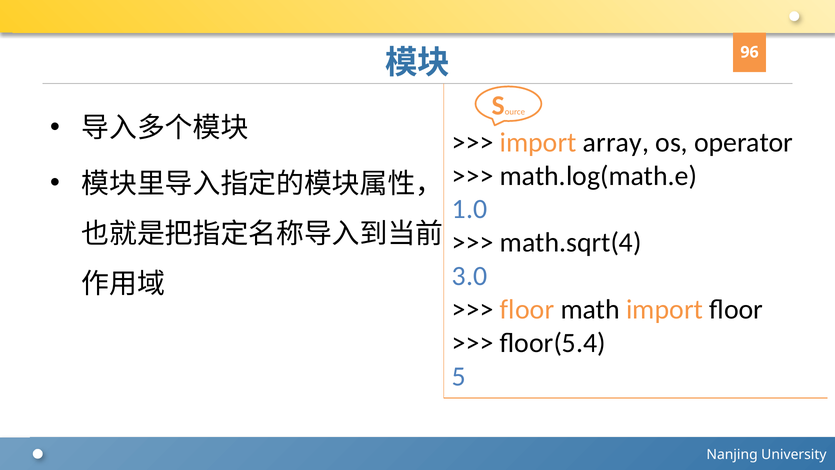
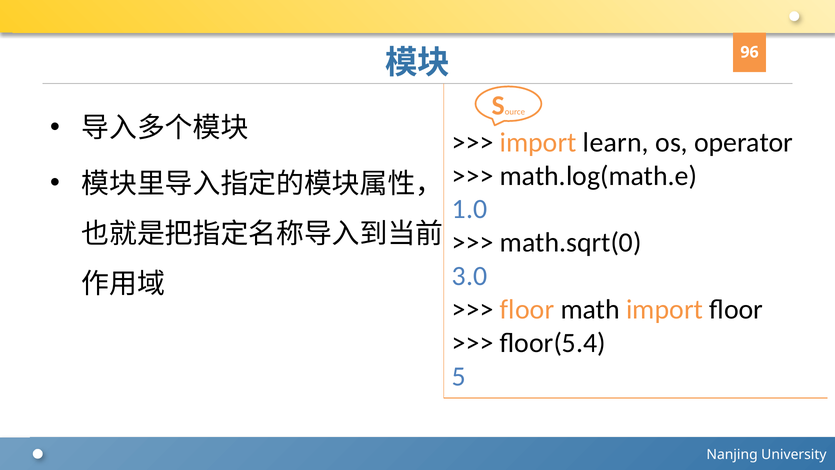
array: array -> learn (616, 142)
math.sqrt(4: math.sqrt(4 -> math.sqrt(0 (571, 243)
